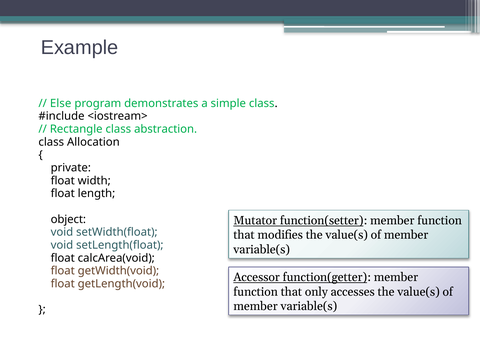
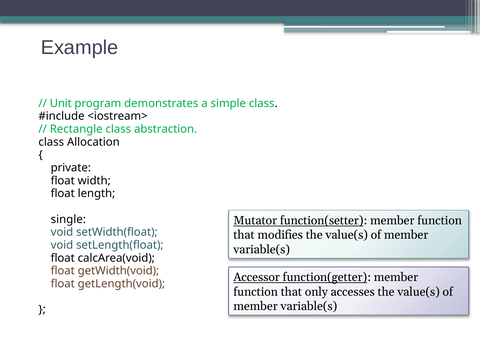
Else: Else -> Unit (61, 103)
object: object -> single (68, 219)
